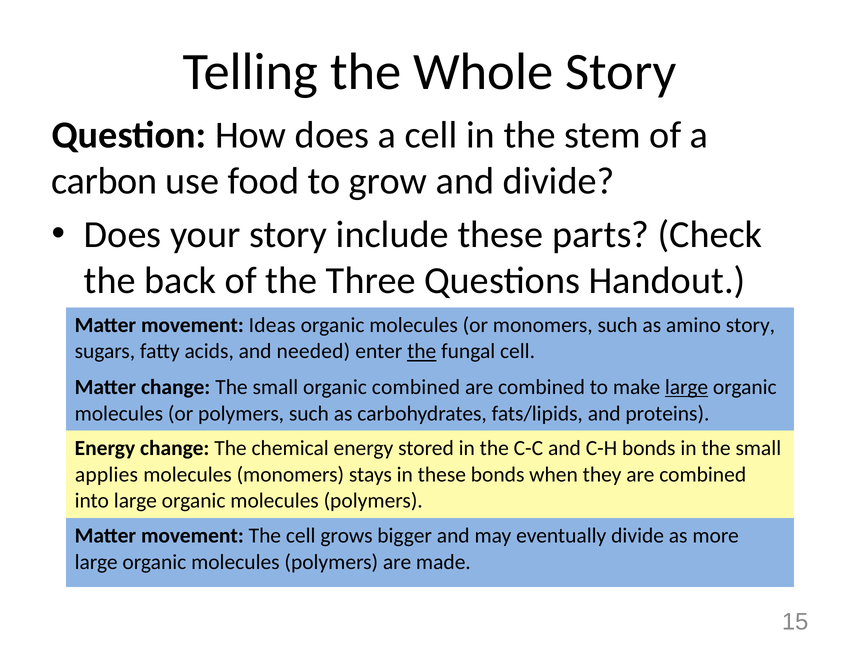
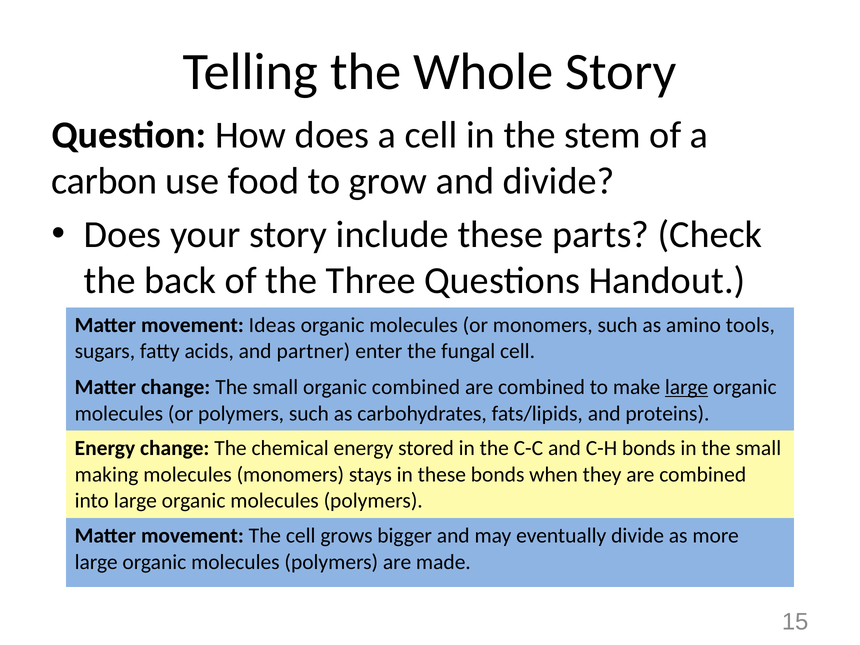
amino story: story -> tools (750, 325)
needed: needed -> partner (313, 351)
the underline: present -> none (422, 351)
applies: applies -> making (107, 475)
